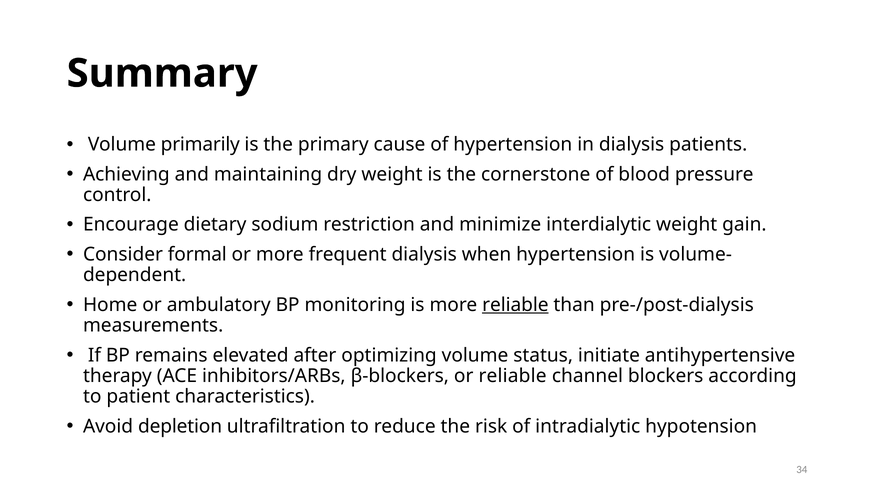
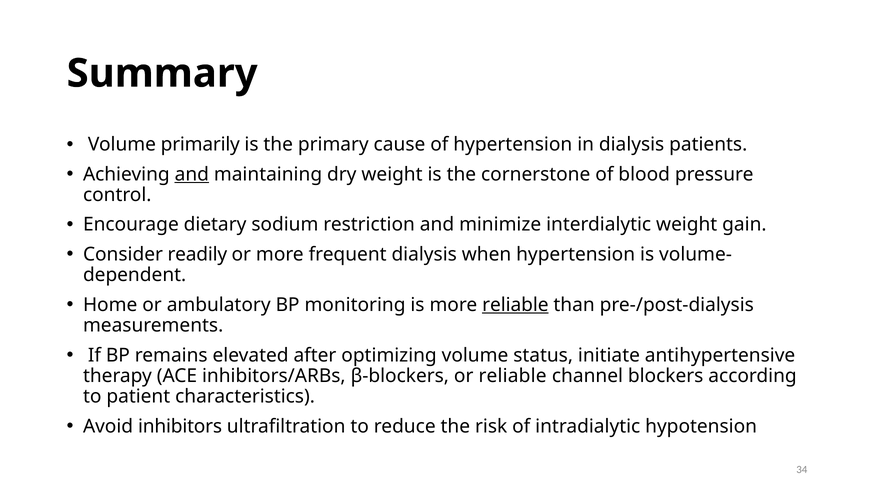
and underline: none -> present (192, 174)
formal: formal -> readily (197, 254)
depletion: depletion -> inhibitors (180, 426)
